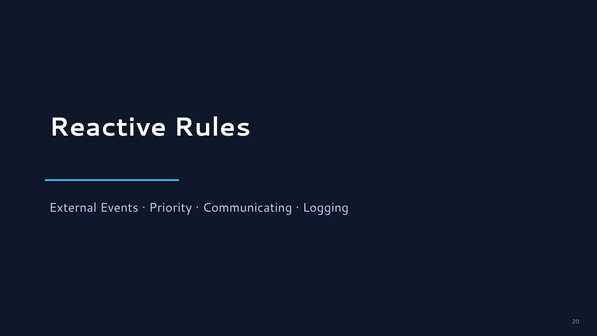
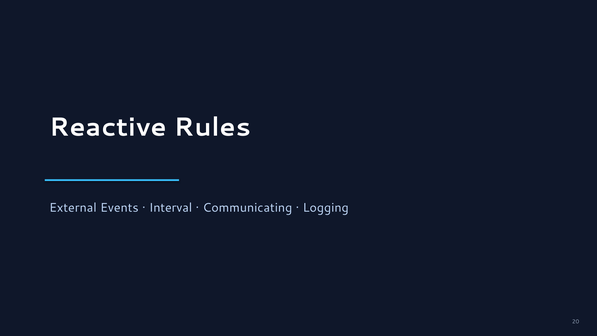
Priority: Priority -> Interval (171, 208)
